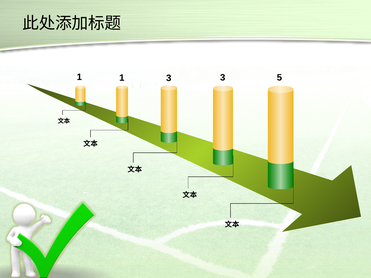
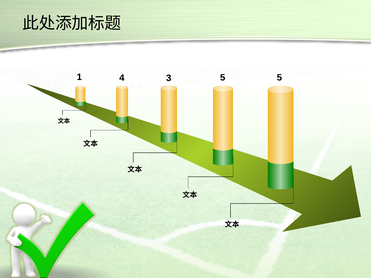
1 1: 1 -> 4 (122, 78)
3 3: 3 -> 5 (223, 78)
